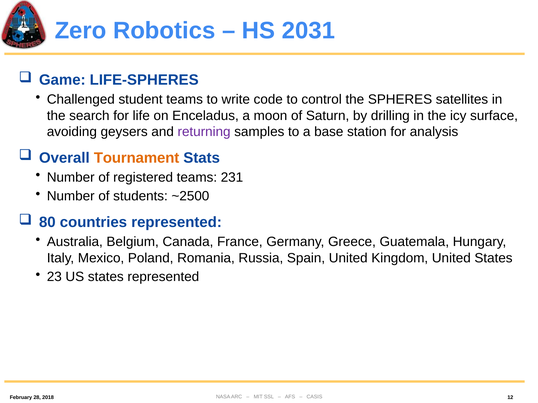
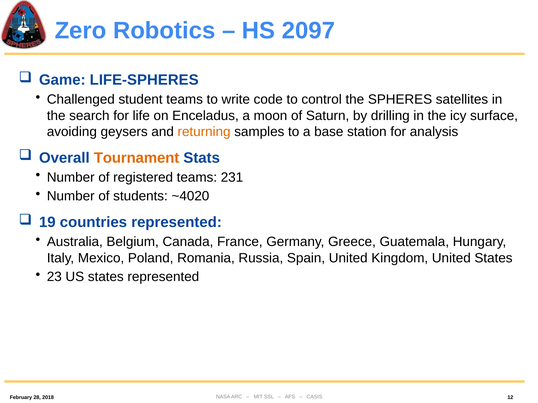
2031: 2031 -> 2097 (308, 31)
returning colour: purple -> orange (204, 132)
~2500: ~2500 -> ~4020 (190, 196)
80: 80 -> 19 (47, 223)
